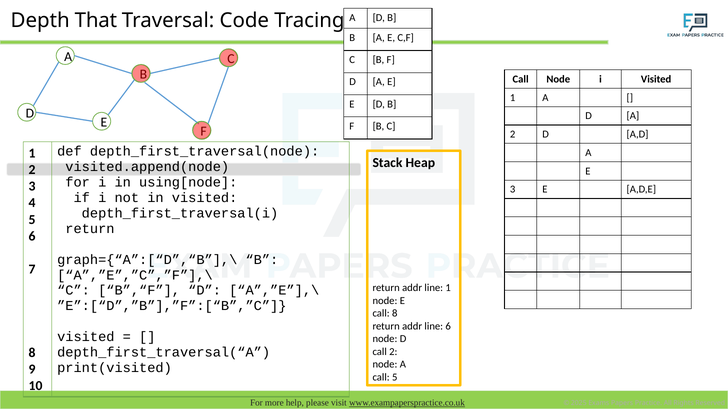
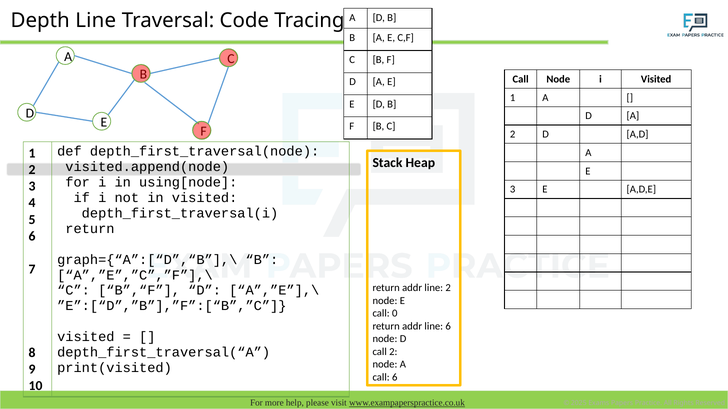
Depth That: That -> Line (96, 21)
line 1: 1 -> 2 (448, 288)
call 8: 8 -> 0 (395, 314)
call 5: 5 -> 6 (395, 377)
